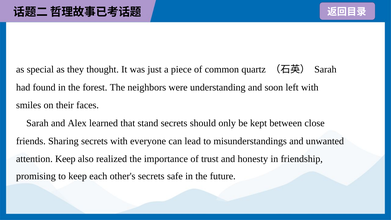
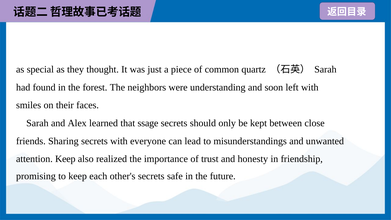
stand: stand -> ssage (148, 123)
